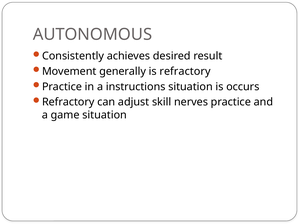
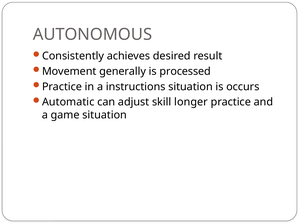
is refractory: refractory -> processed (185, 71)
Refractory: Refractory -> Automatic (68, 102)
nerves: nerves -> longer (191, 102)
